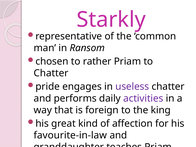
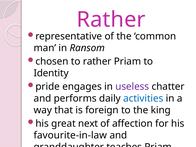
Starkly: Starkly -> Rather (111, 20)
Chatter: Chatter -> Identity (51, 73)
activities colour: purple -> blue (143, 98)
kind: kind -> next (88, 123)
